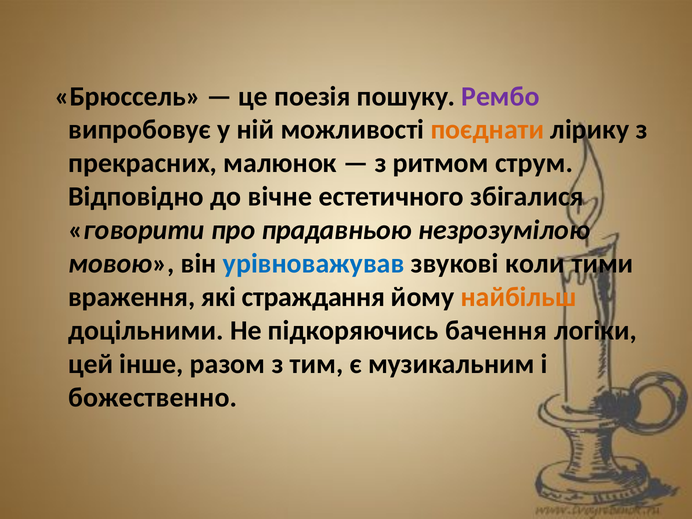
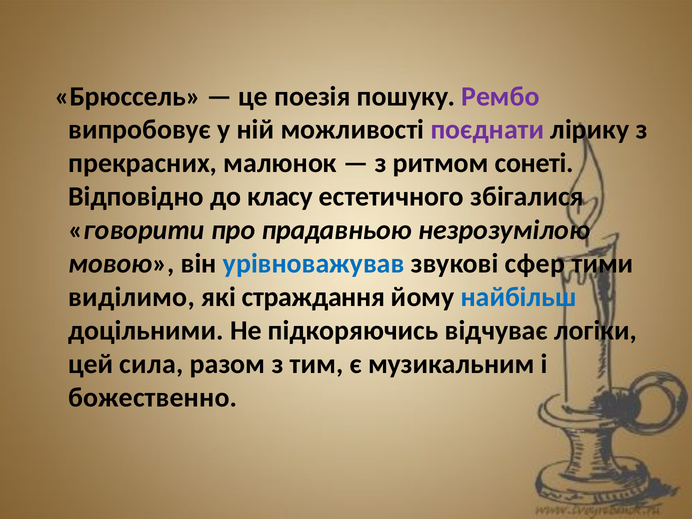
поєднати colour: orange -> purple (487, 130)
струм: струм -> сонеті (534, 163)
вічне: вічне -> класу (280, 197)
коли: коли -> сфер (535, 264)
враження: враження -> виділимо (132, 297)
найбільш colour: orange -> blue (519, 297)
бачення: бачення -> відчуває (496, 331)
інше: інше -> сила (151, 364)
